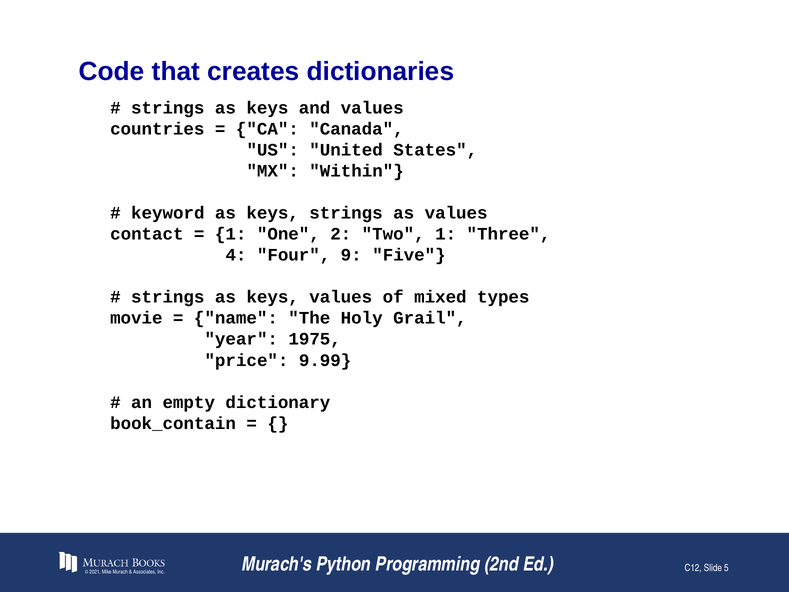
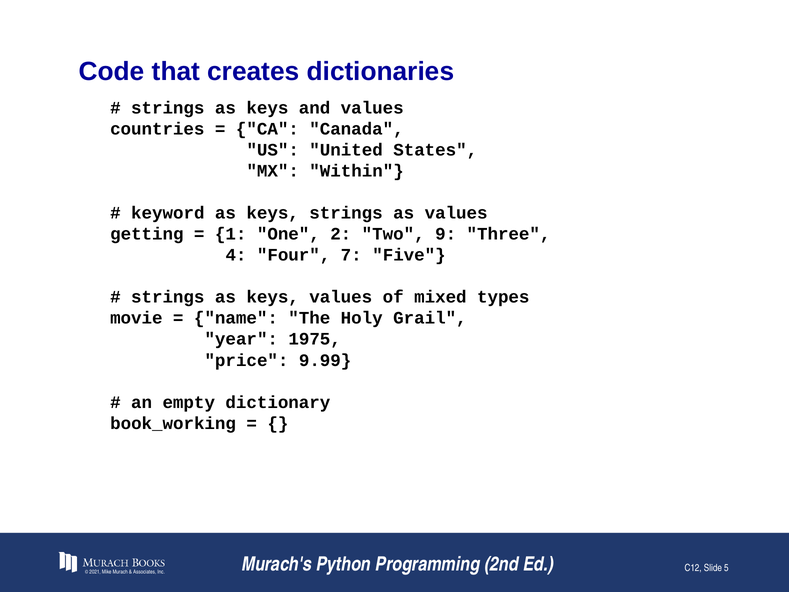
contact: contact -> getting (147, 234)
Two 1: 1 -> 9 (446, 234)
9: 9 -> 7 (351, 255)
book_contain: book_contain -> book_working (173, 423)
